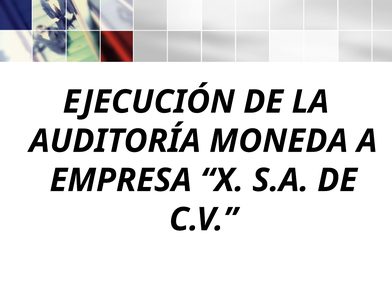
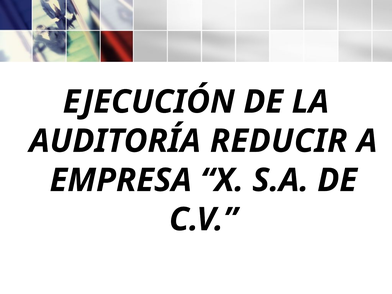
MONEDA: MONEDA -> REDUCIR (279, 141)
